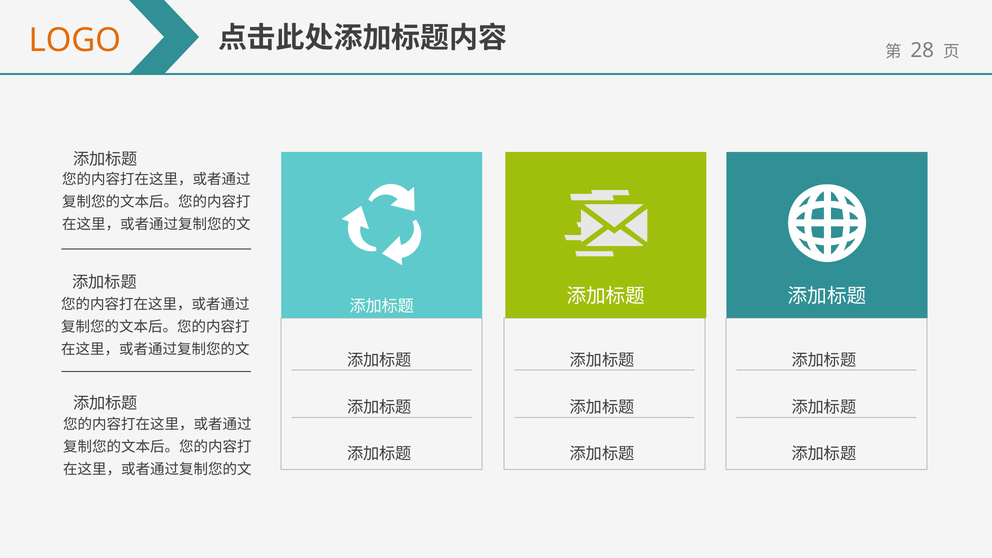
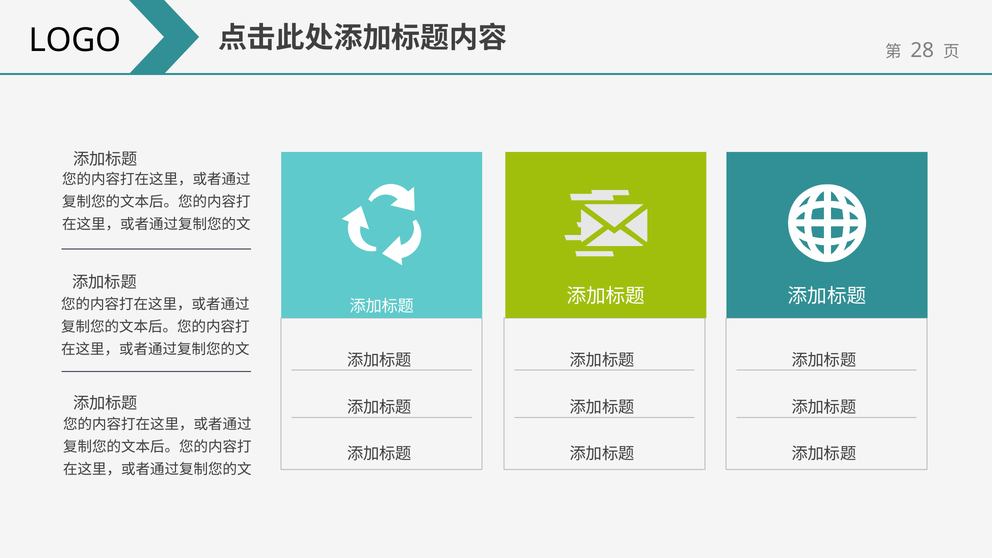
LOGO colour: orange -> black (75, 41)
